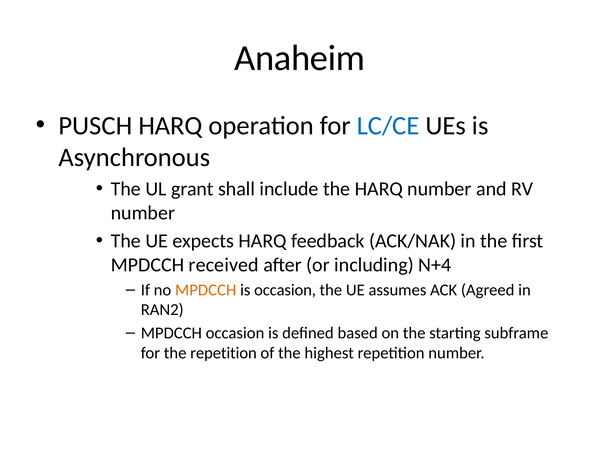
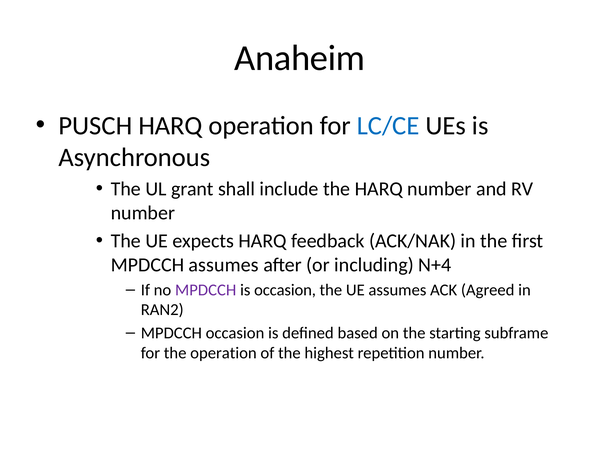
MPDCCH received: received -> assumes (224, 265)
MPDCCH colour: orange -> purple (206, 290)
the repetition: repetition -> operation (223, 353)
